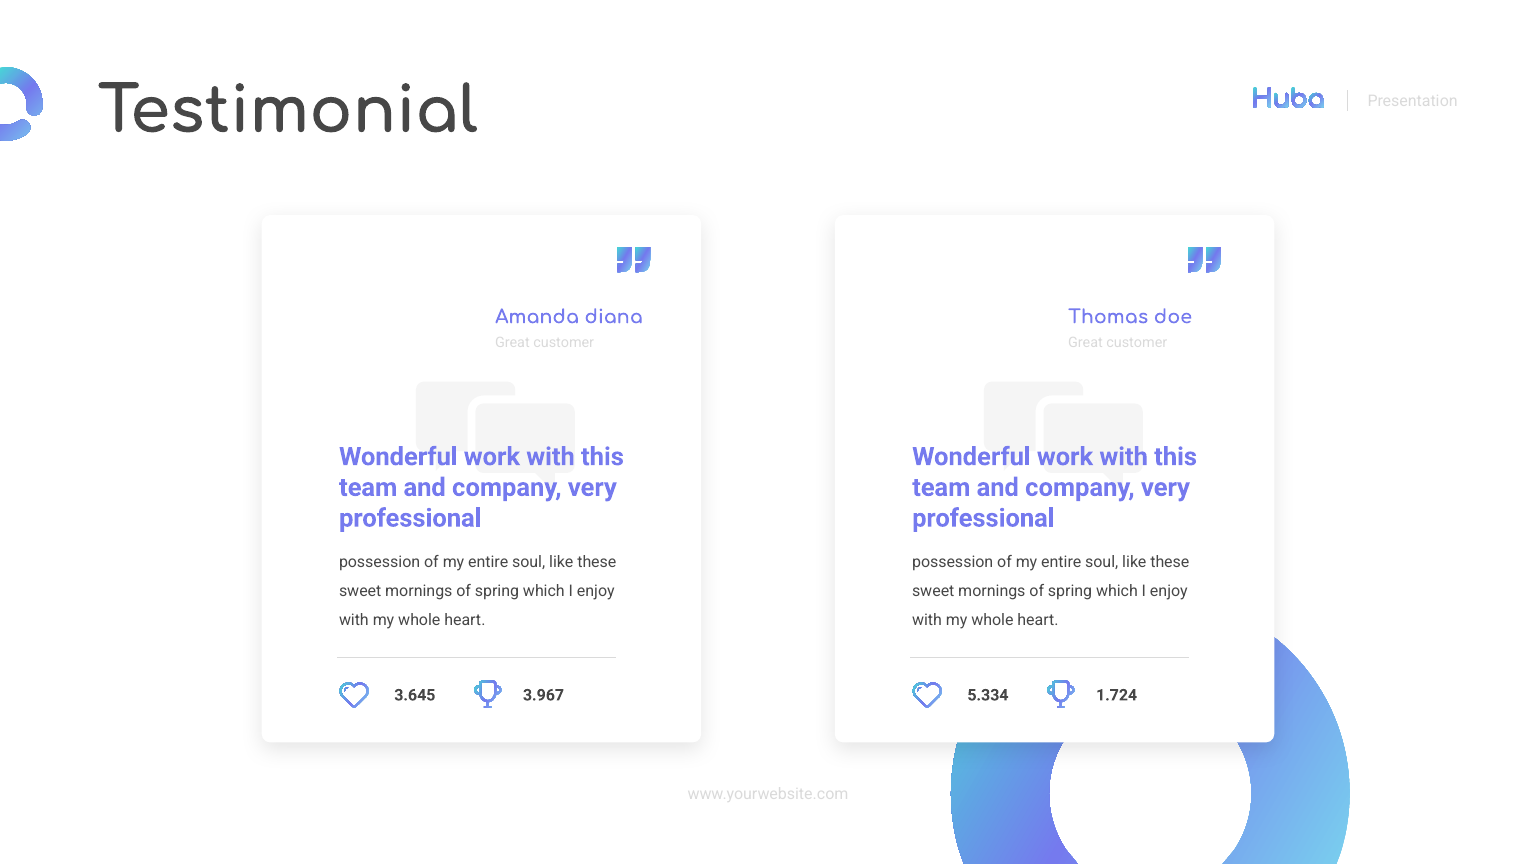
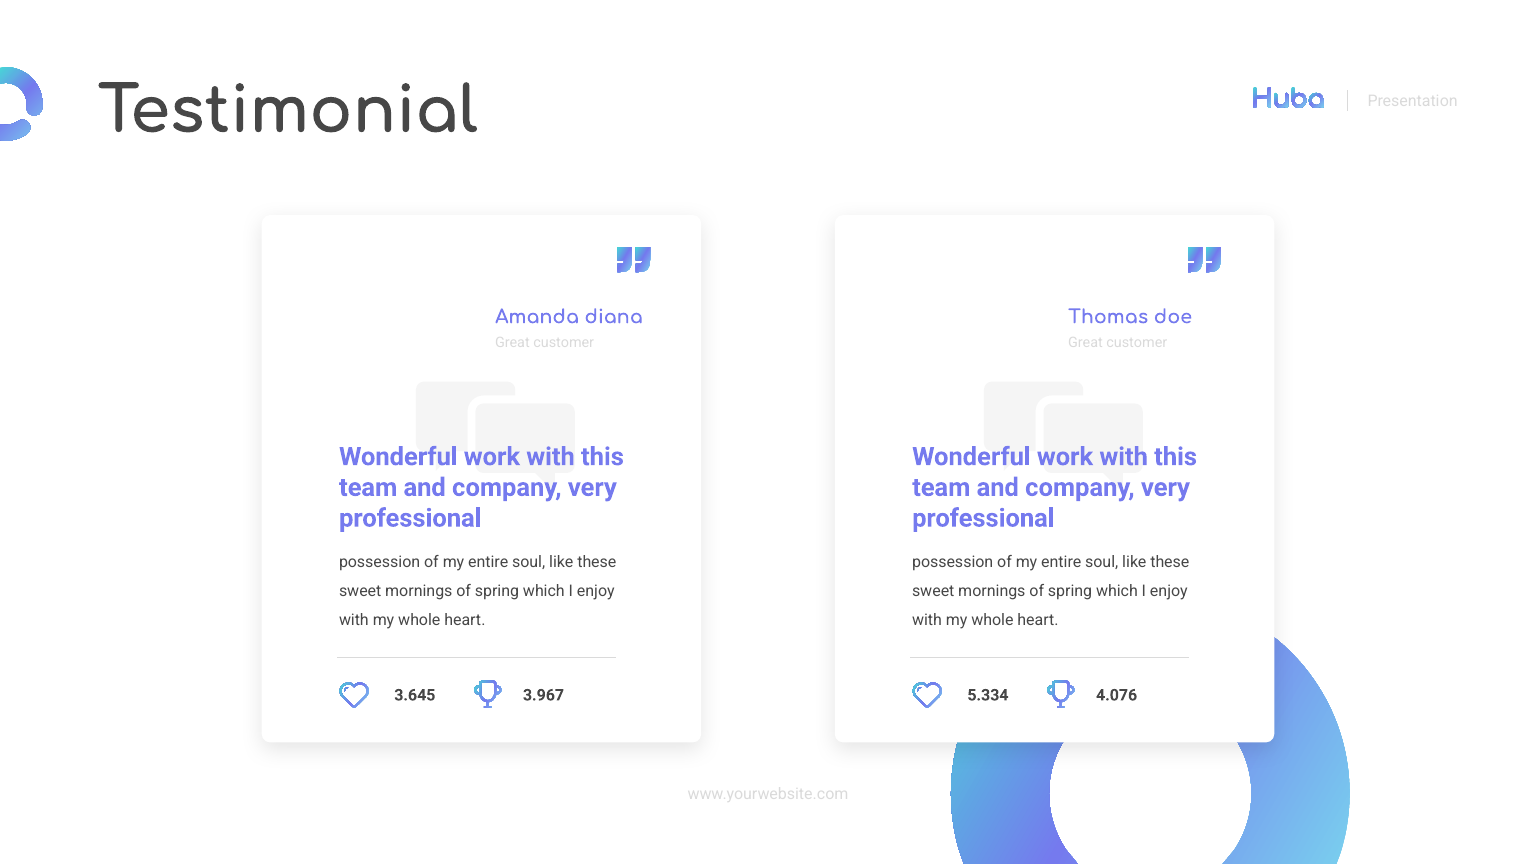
1.724: 1.724 -> 4.076 (1117, 695)
